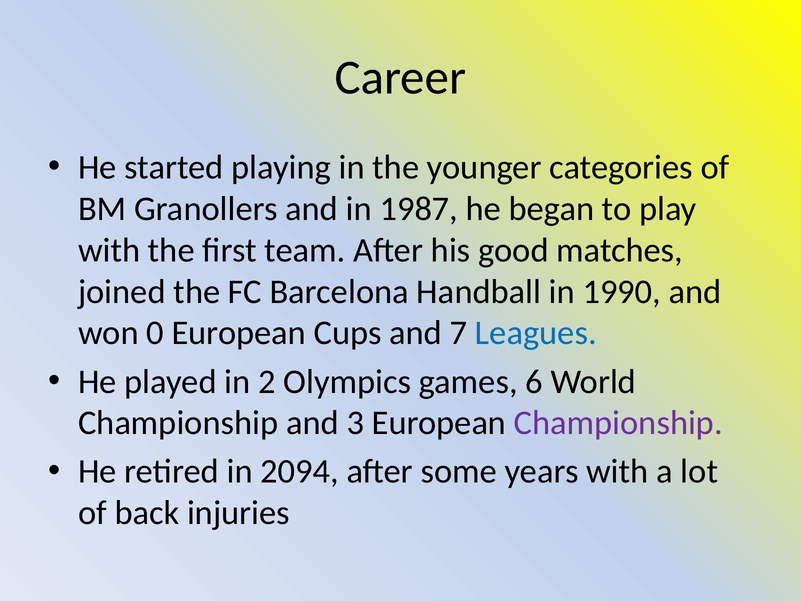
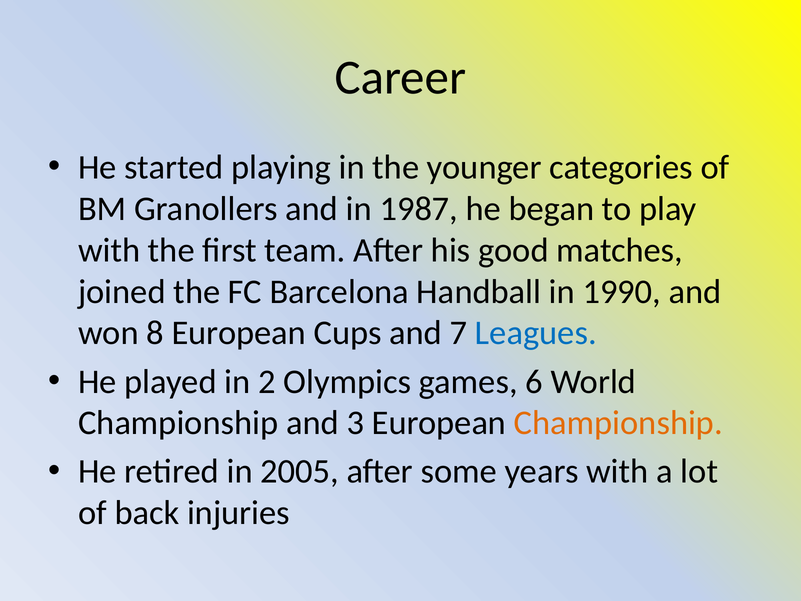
0: 0 -> 8 (155, 333)
Championship colour: purple -> orange (618, 423)
2094: 2094 -> 2005 (300, 471)
